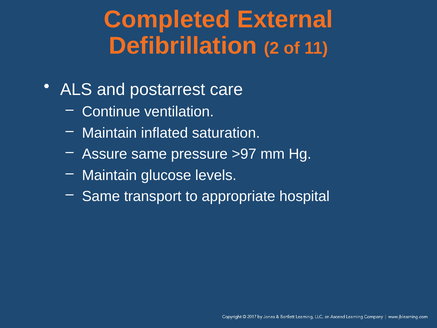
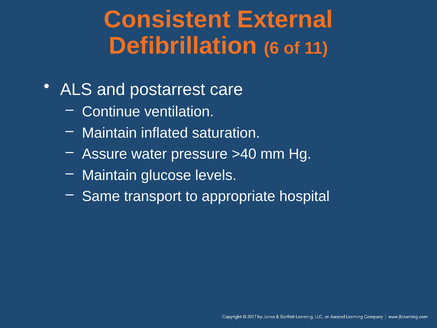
Completed: Completed -> Consistent (167, 19)
2: 2 -> 6 (271, 48)
Assure same: same -> water (149, 154)
>97: >97 -> >40 (244, 154)
